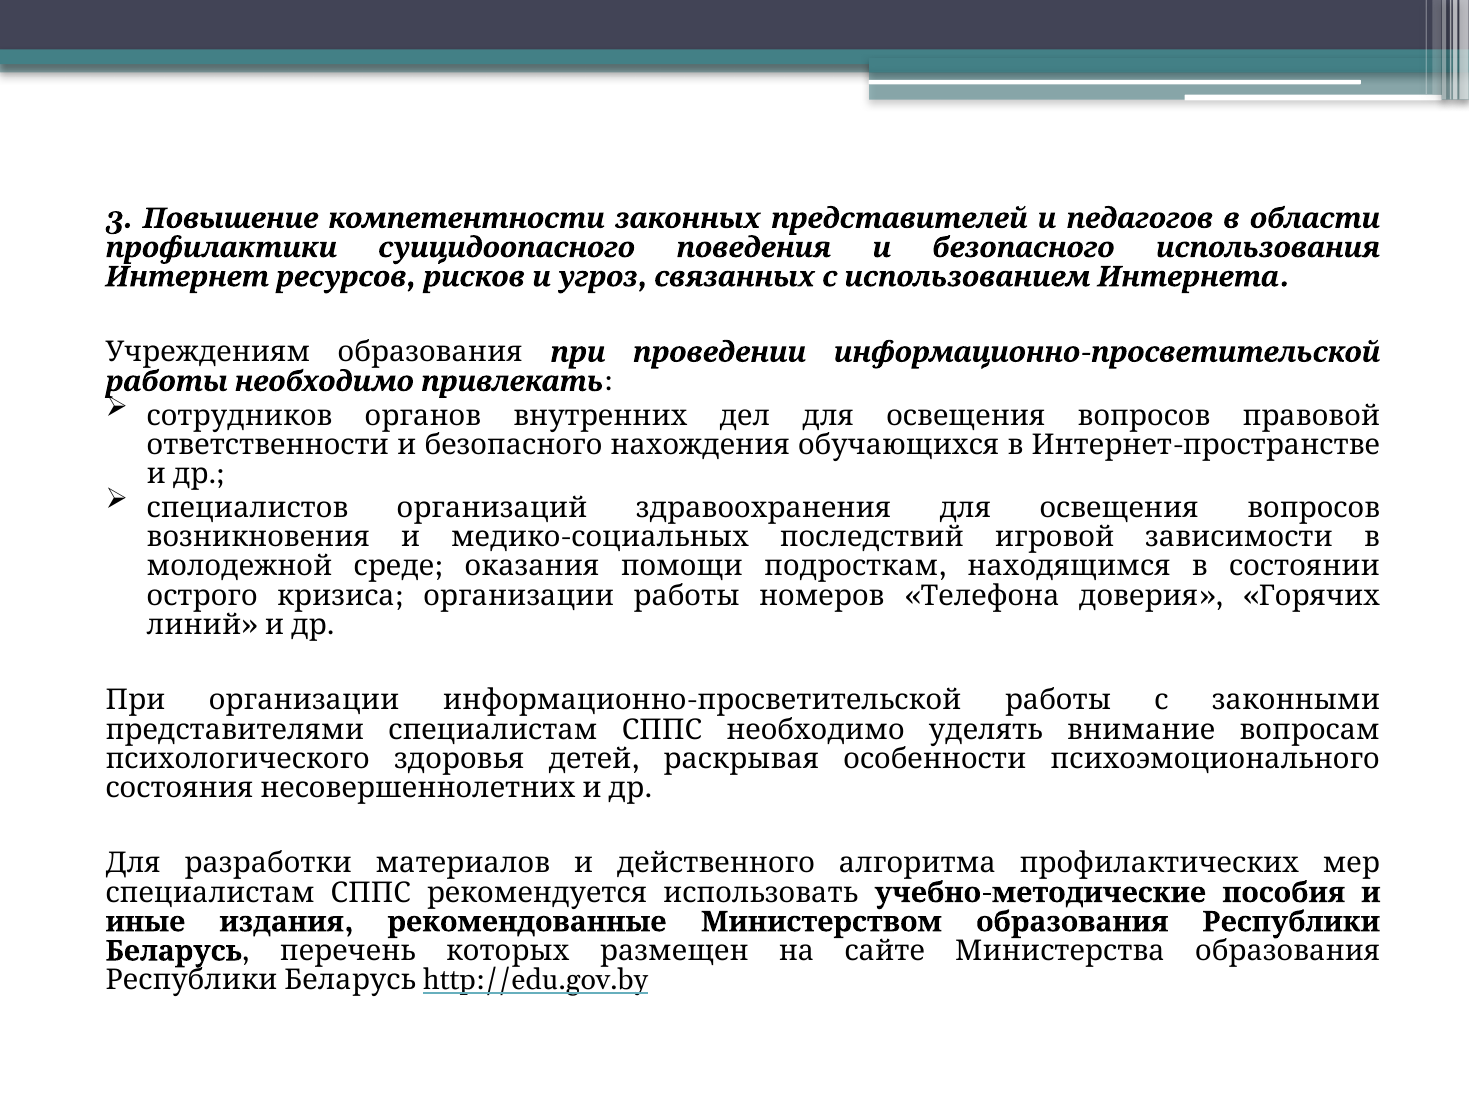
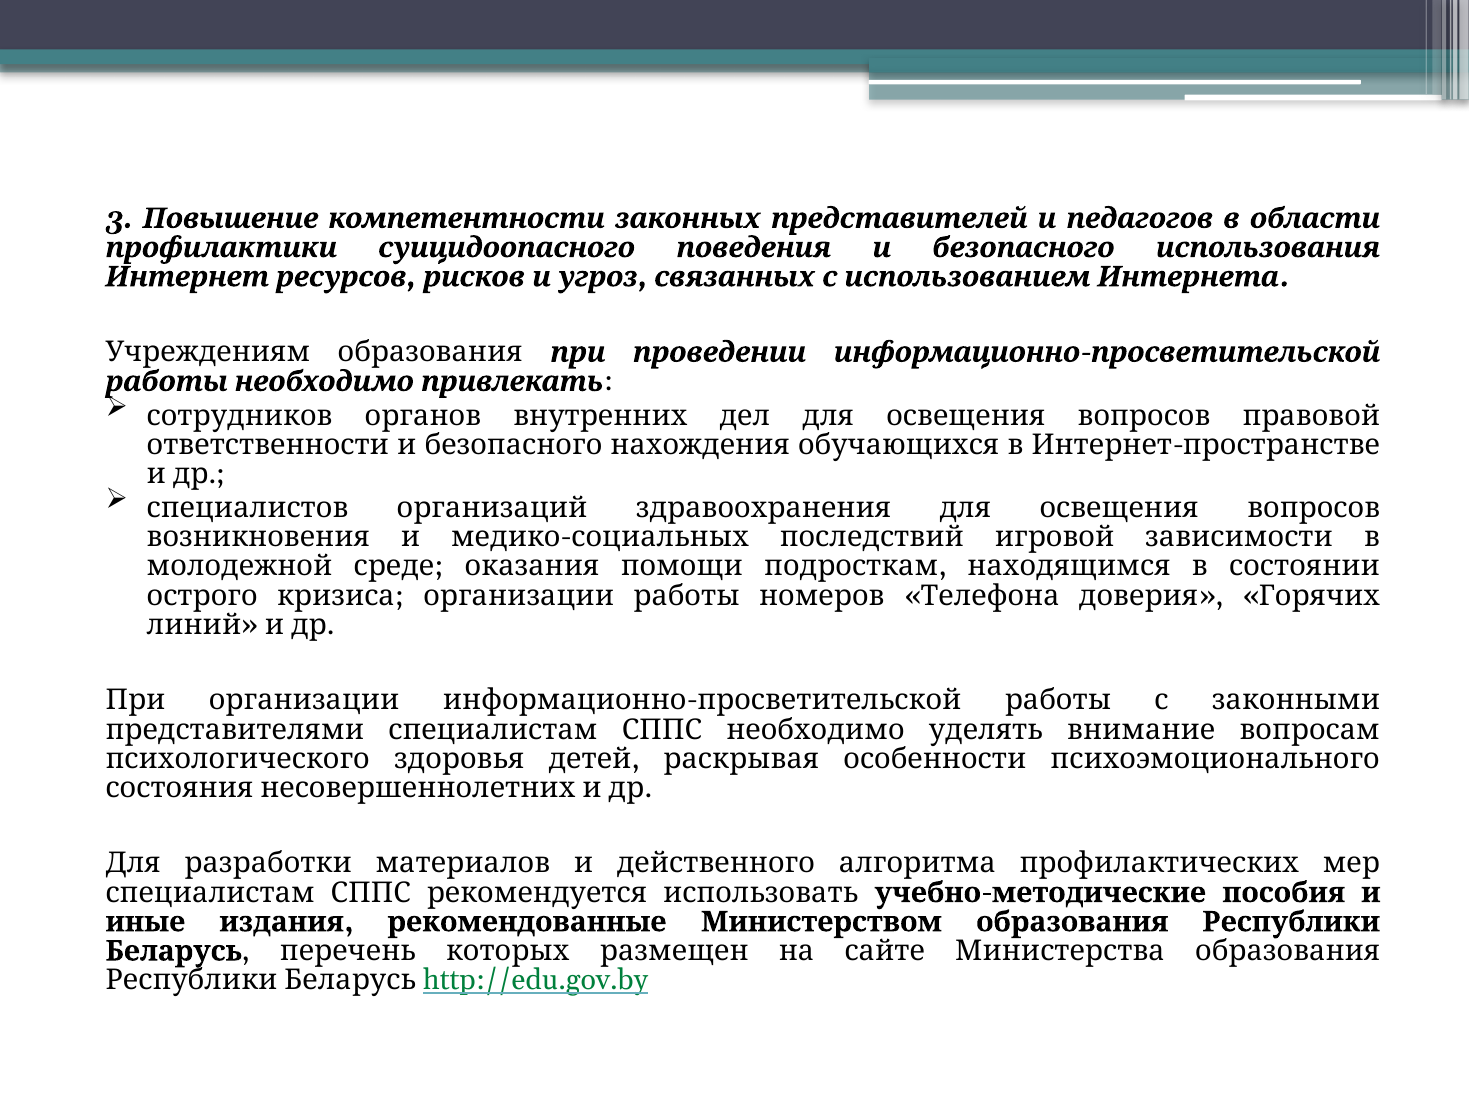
http://edu.gov.by colour: black -> green (536, 980)
